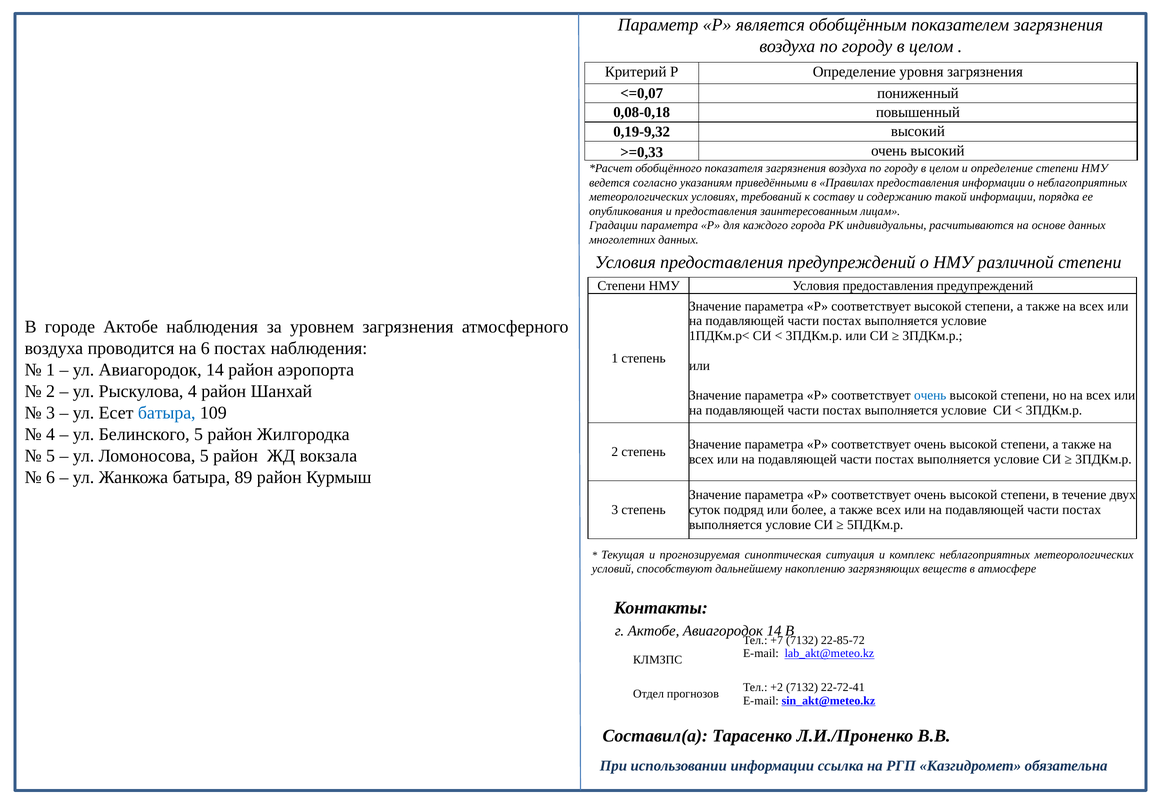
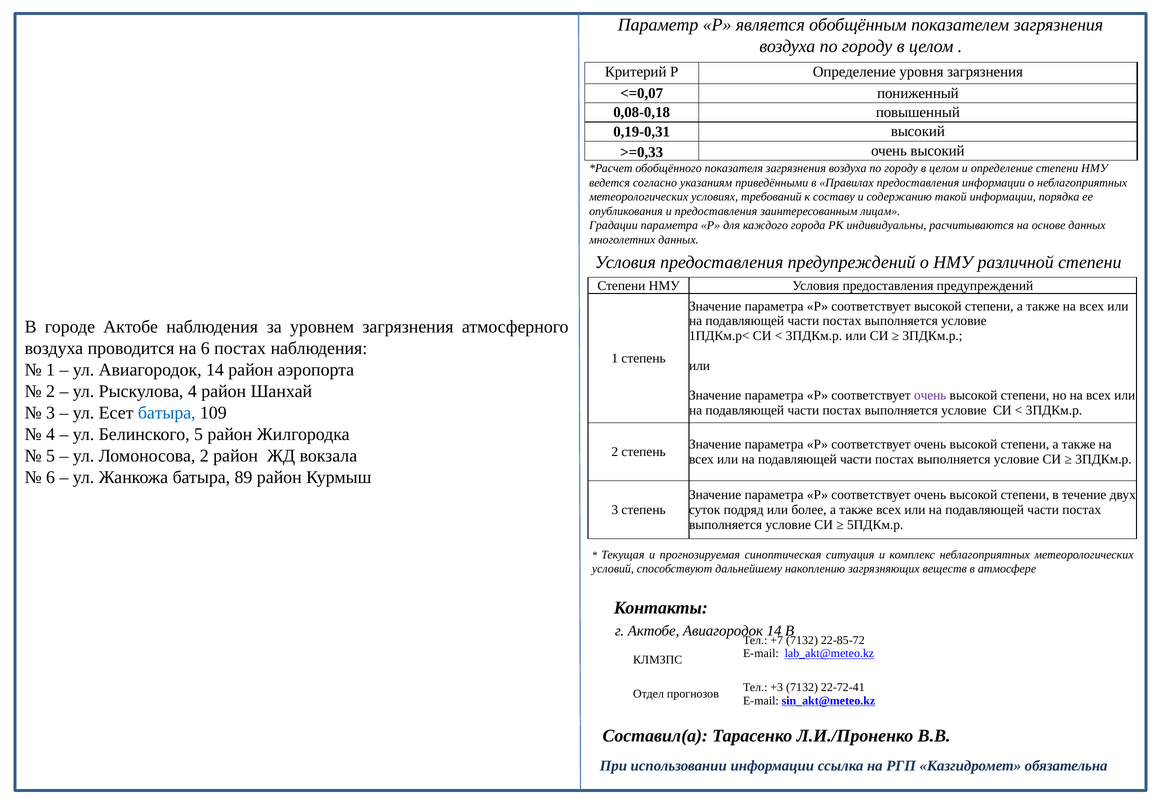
0,19-9,32: 0,19-9,32 -> 0,19-0,31 (642, 132)
очень colour: blue -> purple (930, 395)
Ломоносова 5: 5 -> 2 (204, 456)
+2: +2 -> +3 (777, 687)
